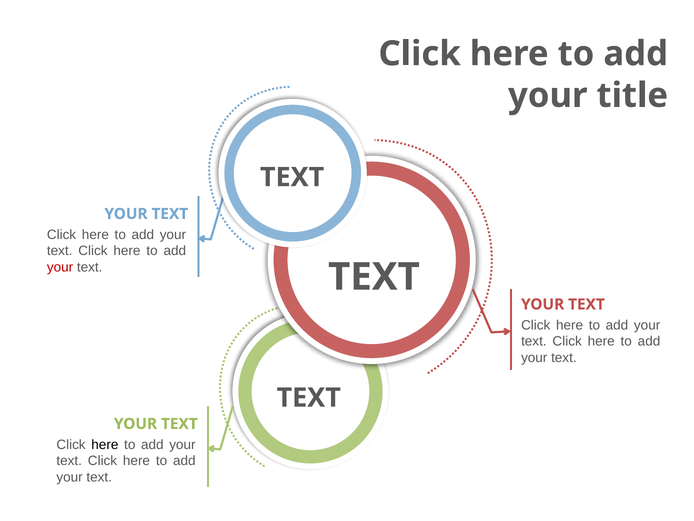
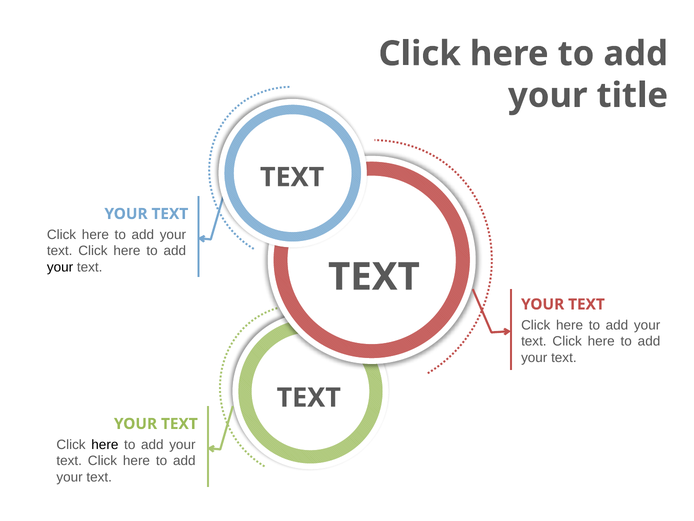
your colour: red -> black (60, 267)
